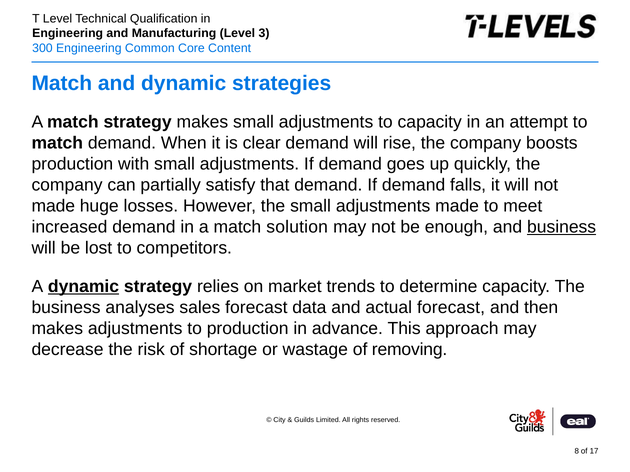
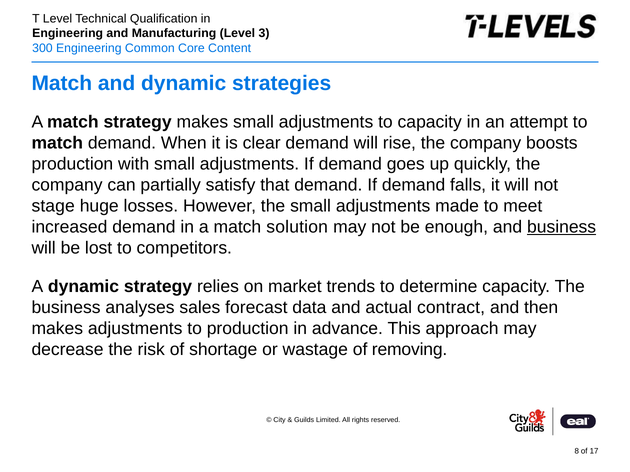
made: made -> stage (53, 206)
dynamic underline: present -> none (84, 287)
actual forecast: forecast -> contract (451, 308)
